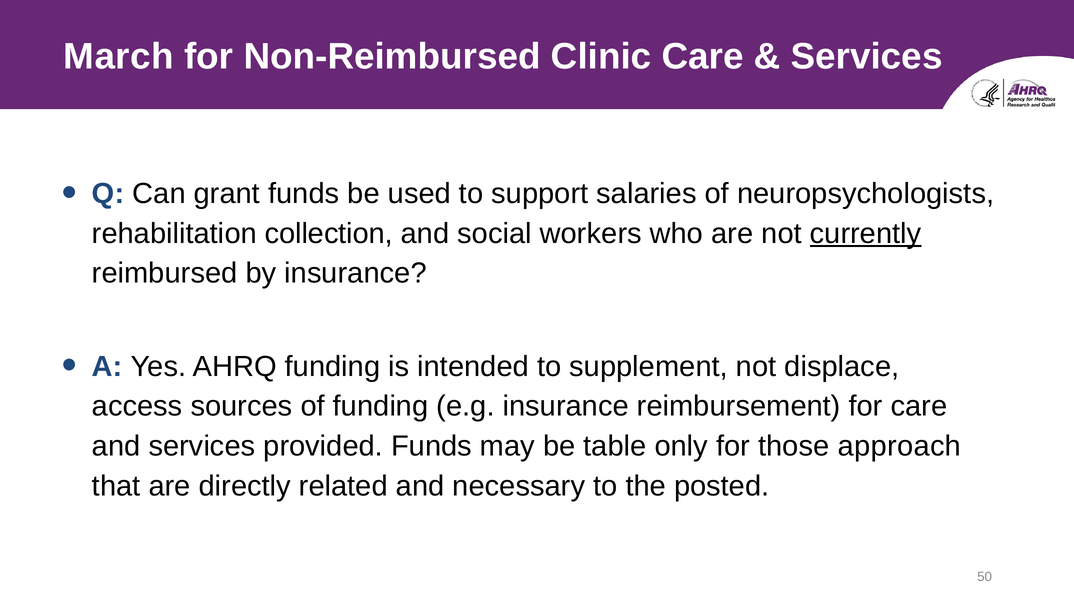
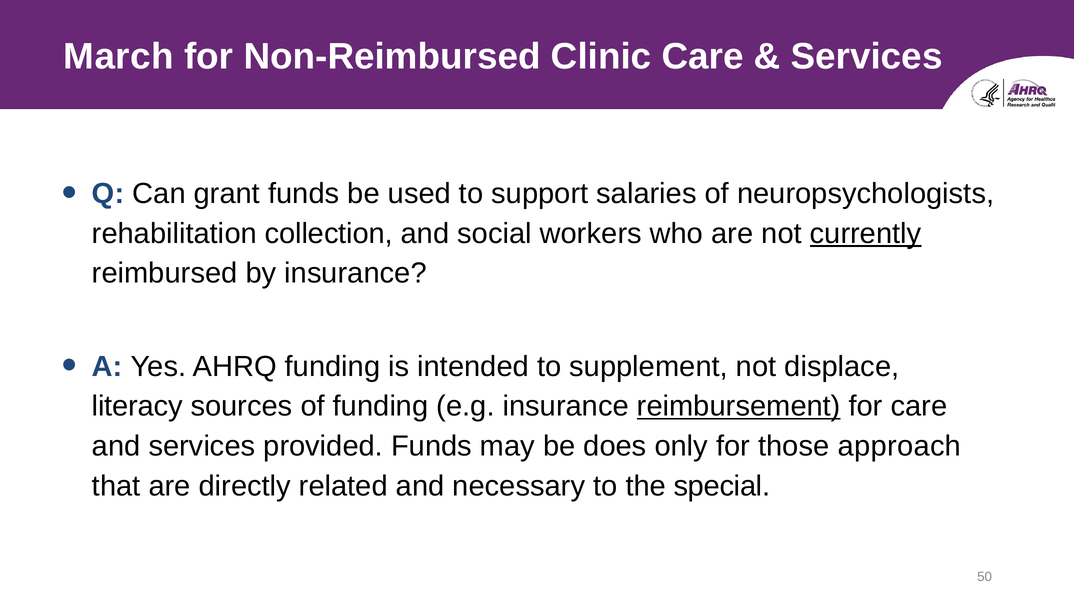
access: access -> literacy (137, 406)
reimbursement underline: none -> present (739, 406)
table: table -> does (615, 446)
posted: posted -> special (722, 486)
